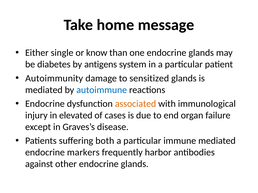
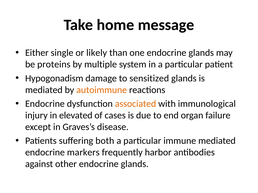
know: know -> likely (97, 53)
diabetes: diabetes -> proteins (54, 65)
antigens: antigens -> multiple (101, 65)
Autoimmunity: Autoimmunity -> Hypogonadism (54, 78)
autoimmune colour: blue -> orange (102, 90)
